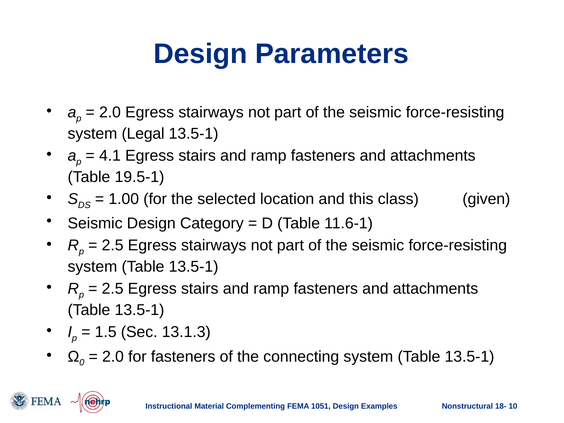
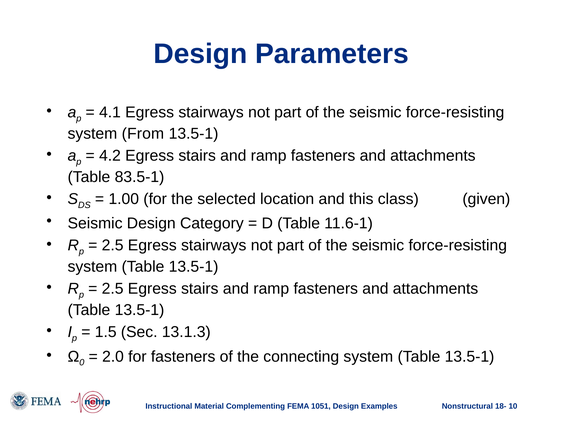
2.0: 2.0 -> 4.1 (110, 112)
Legal: Legal -> From (143, 134)
4.1: 4.1 -> 4.2 (110, 156)
19.5-1: 19.5-1 -> 83.5-1 (140, 177)
